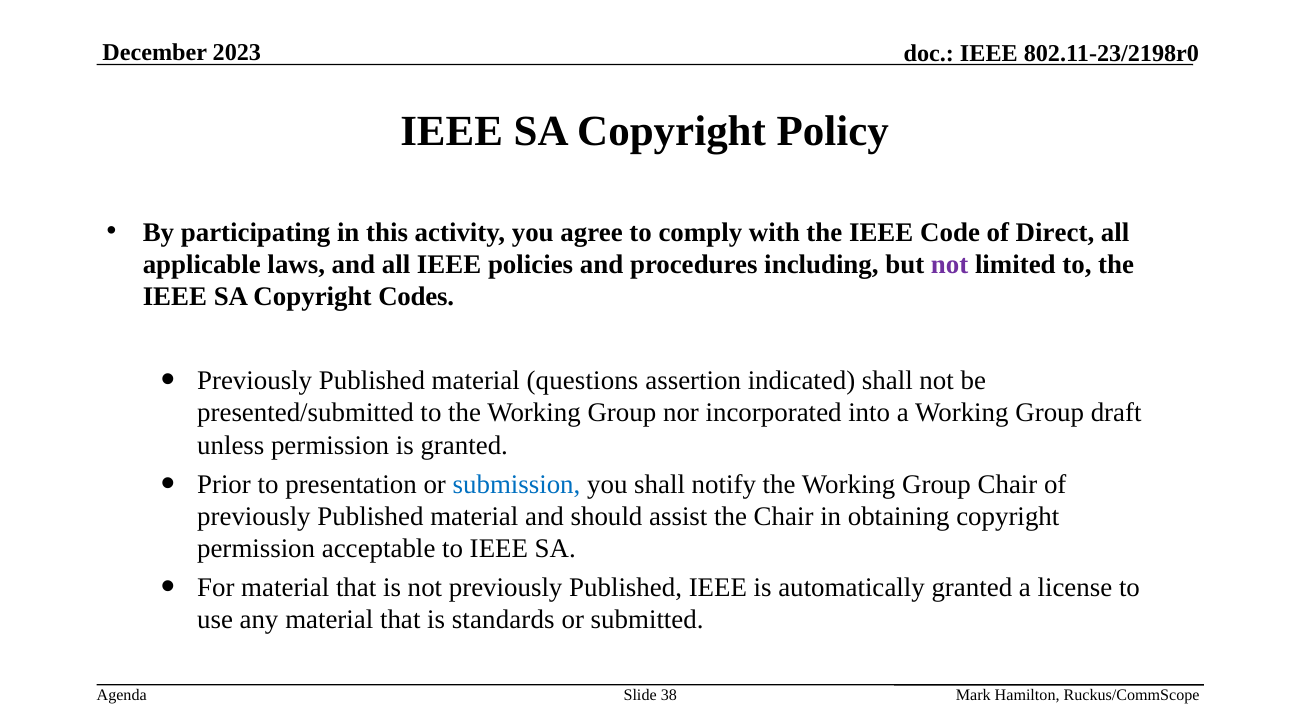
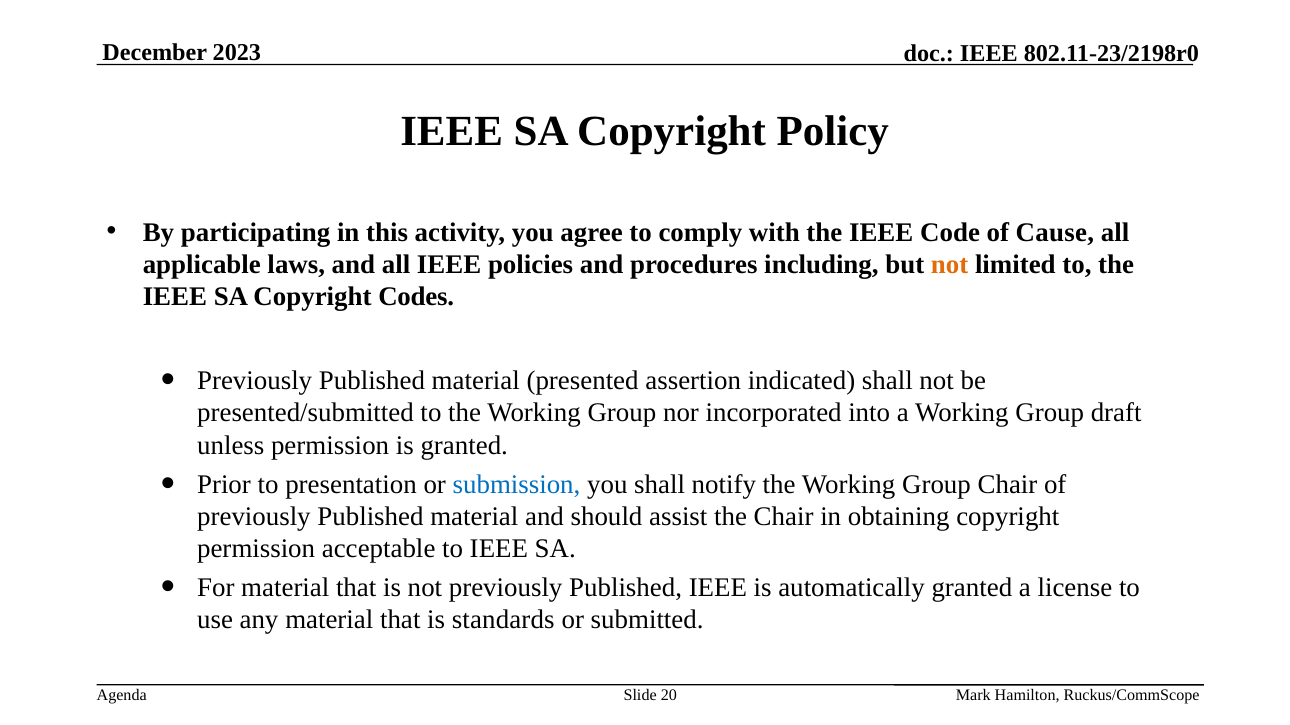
Direct: Direct -> Cause (1055, 233)
not colour: purple -> orange (950, 265)
questions: questions -> presented (583, 381)
38: 38 -> 20 (669, 696)
